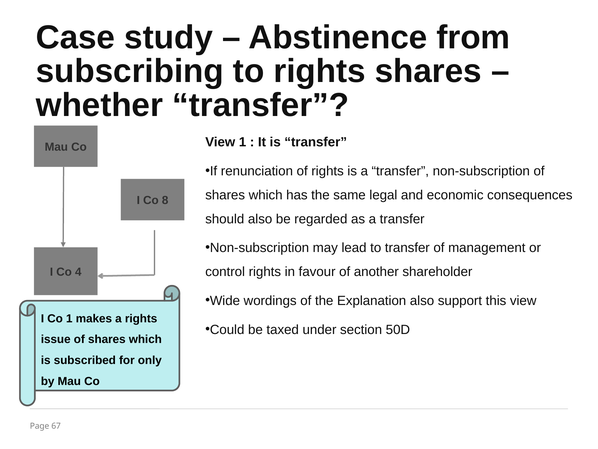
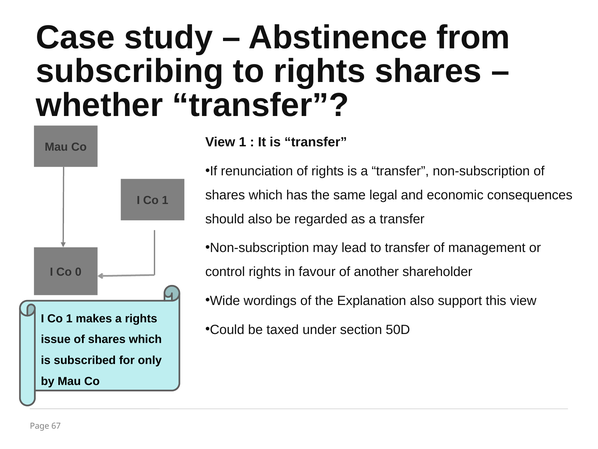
8: 8 -> 1 (165, 200)
4: 4 -> 0 (78, 272)
